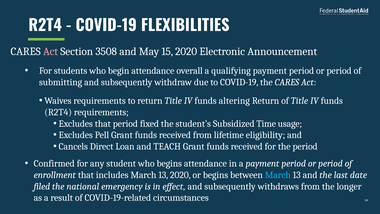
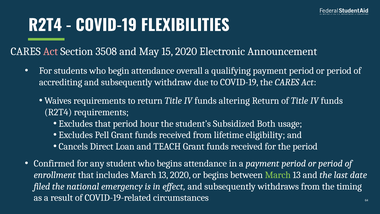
submitting: submitting -> accrediting (61, 82)
fixed: fixed -> hour (149, 124)
Time: Time -> Both (266, 124)
March colour: light blue -> light green (278, 175)
longer: longer -> timing (349, 186)
